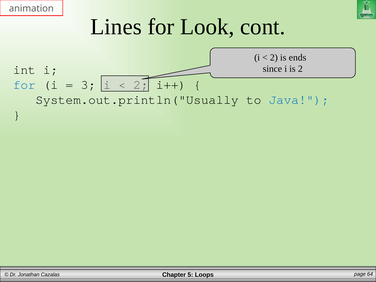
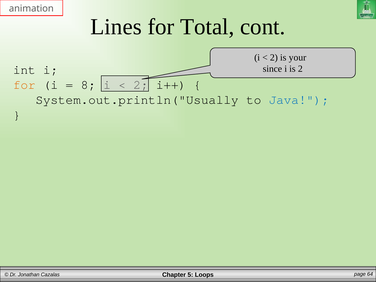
Look: Look -> Total (207, 27)
ends: ends -> your (298, 57)
for colour: blue -> orange (24, 85)
3: 3 -> 8 (88, 85)
